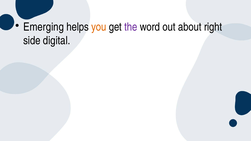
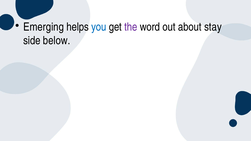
you colour: orange -> blue (99, 27)
right: right -> stay (213, 27)
digital: digital -> below (57, 41)
